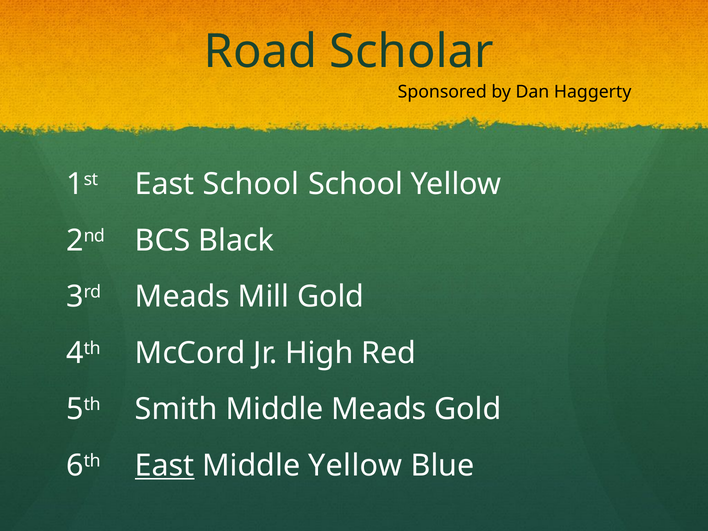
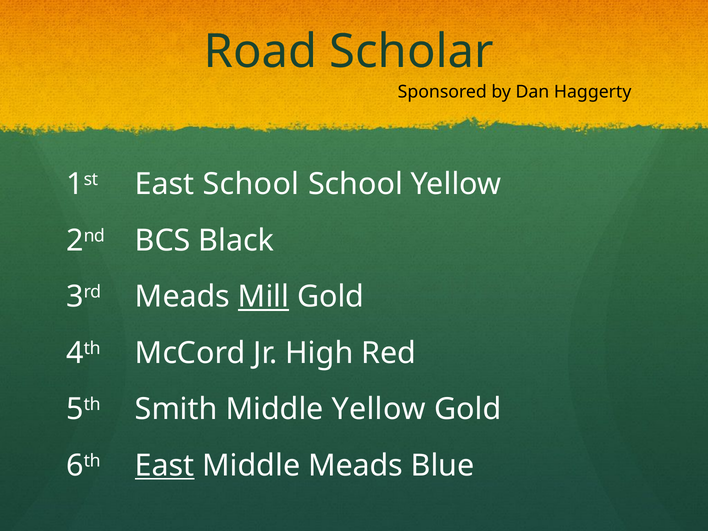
Mill underline: none -> present (264, 297)
Middle Meads: Meads -> Yellow (379, 409)
Middle Yellow: Yellow -> Meads (356, 466)
